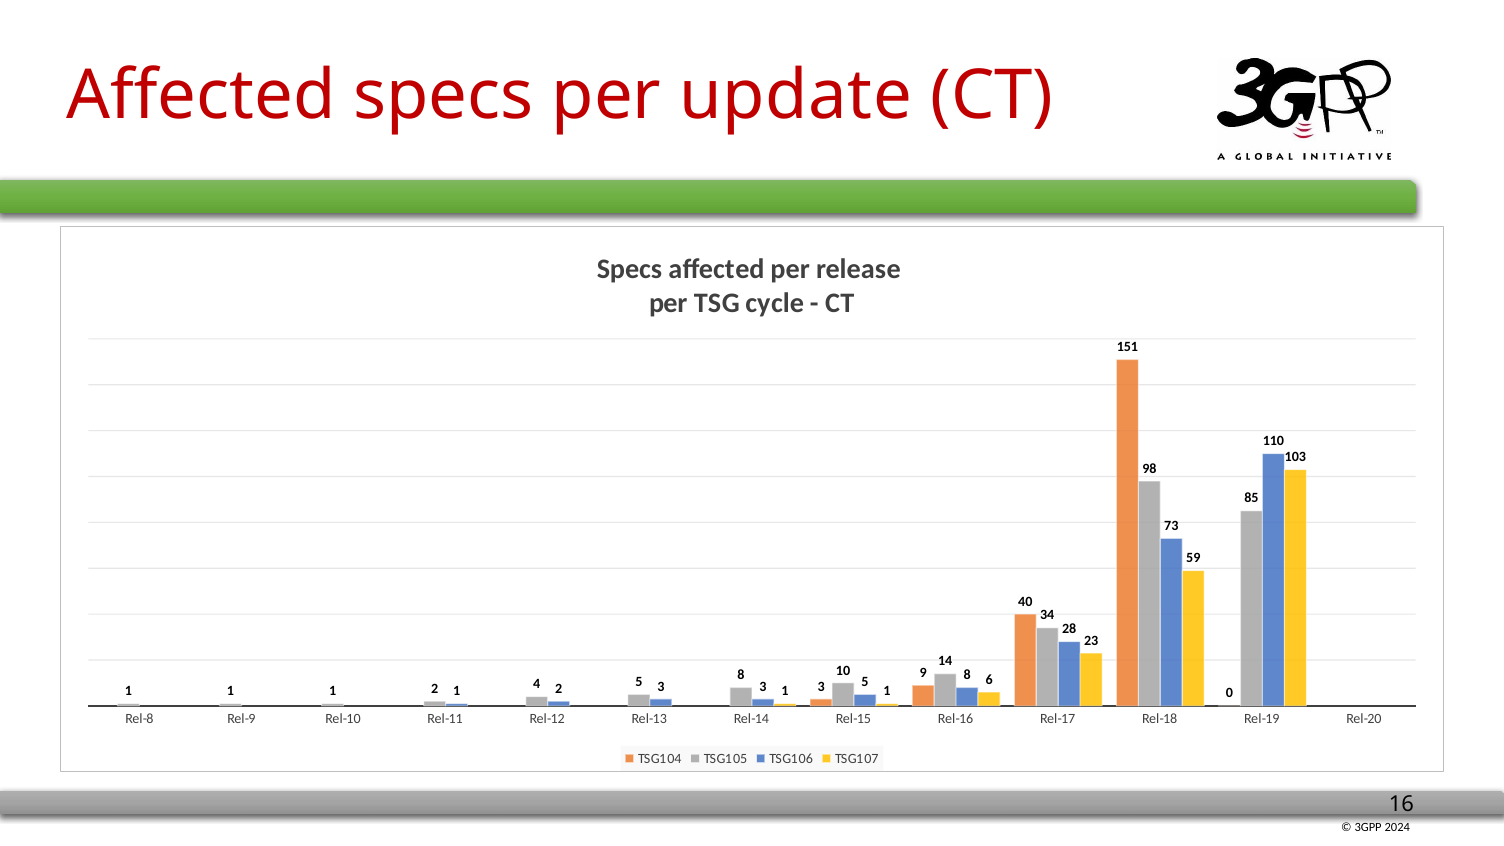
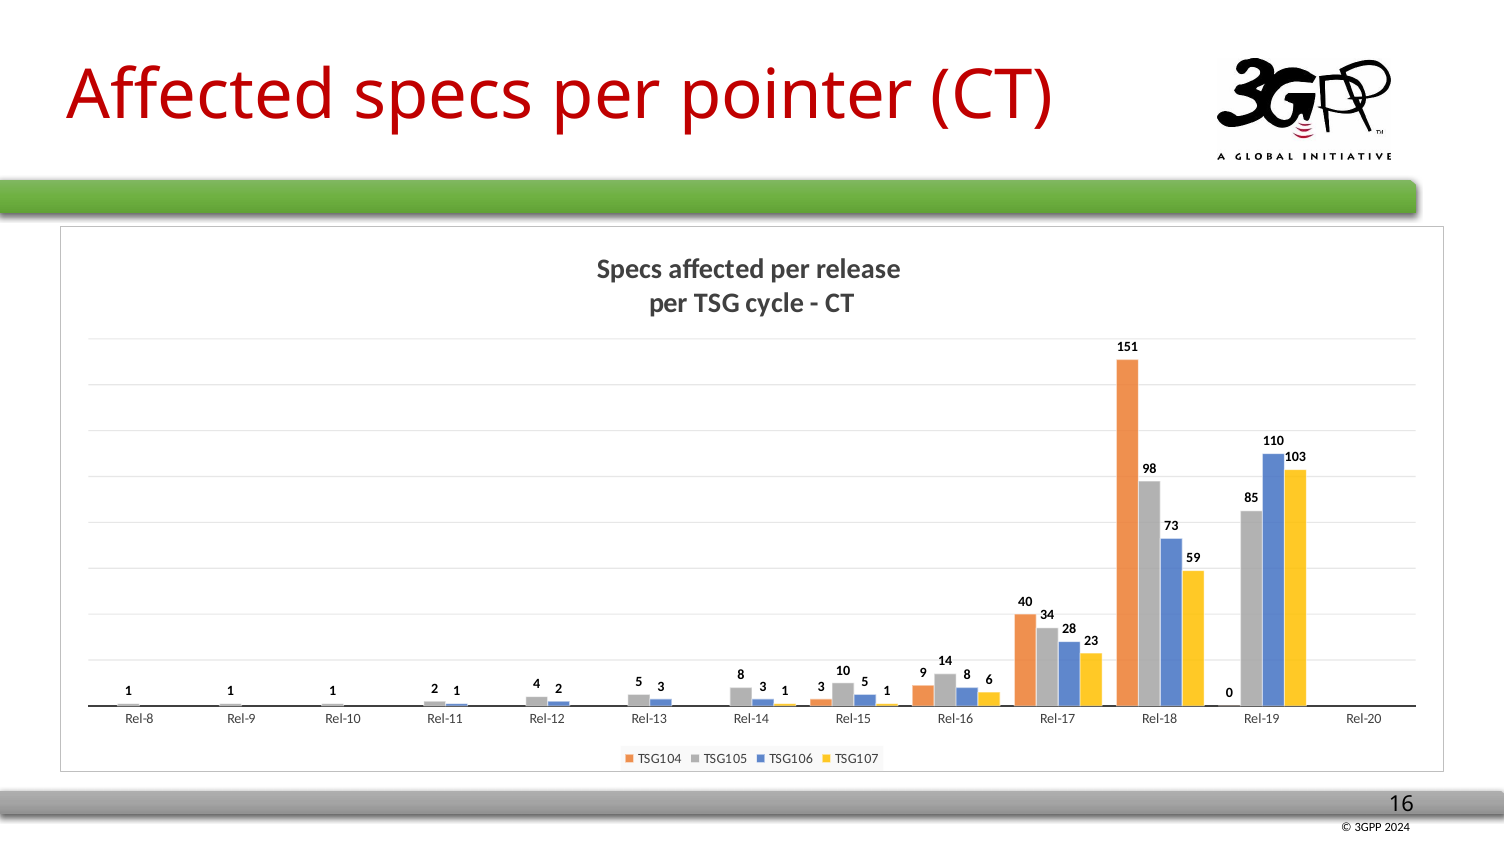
update: update -> pointer (796, 95)
